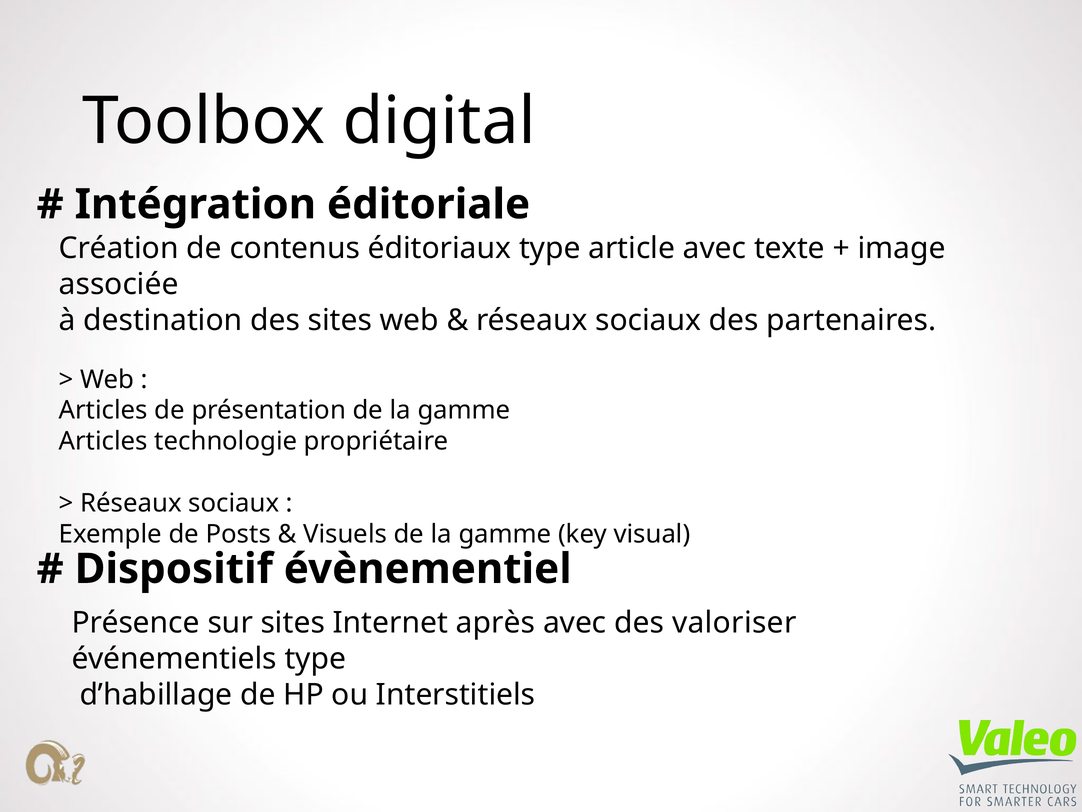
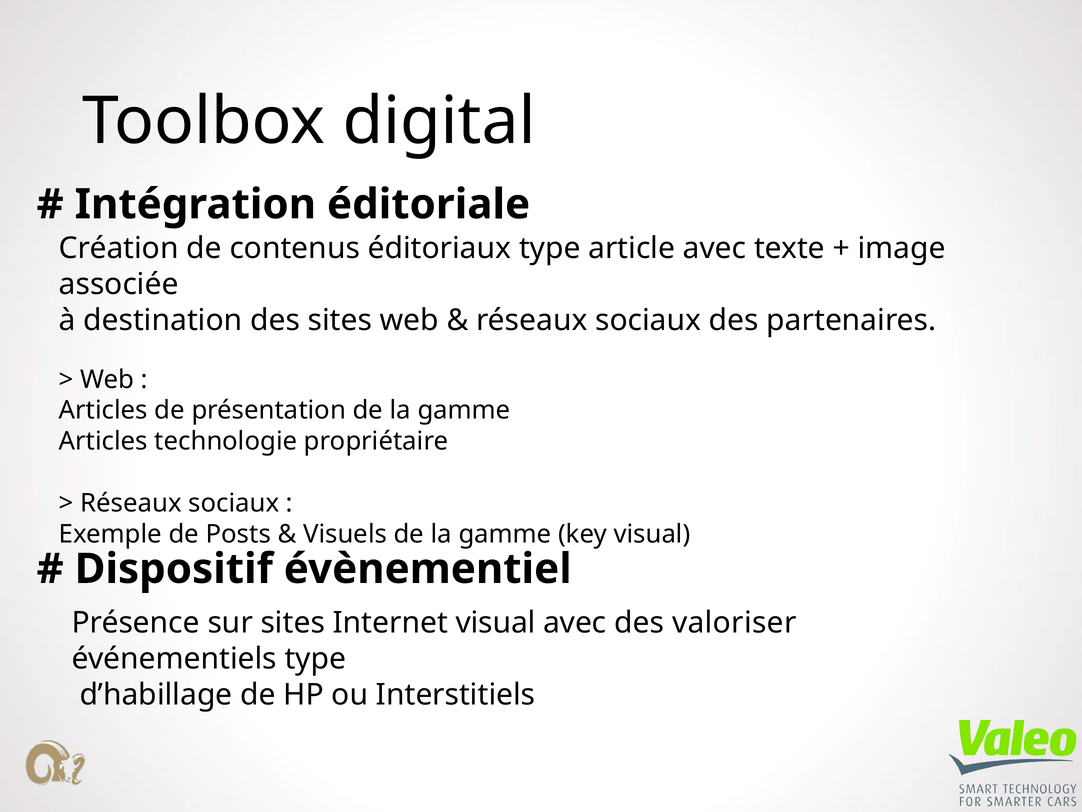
Internet après: après -> visual (496, 622)
